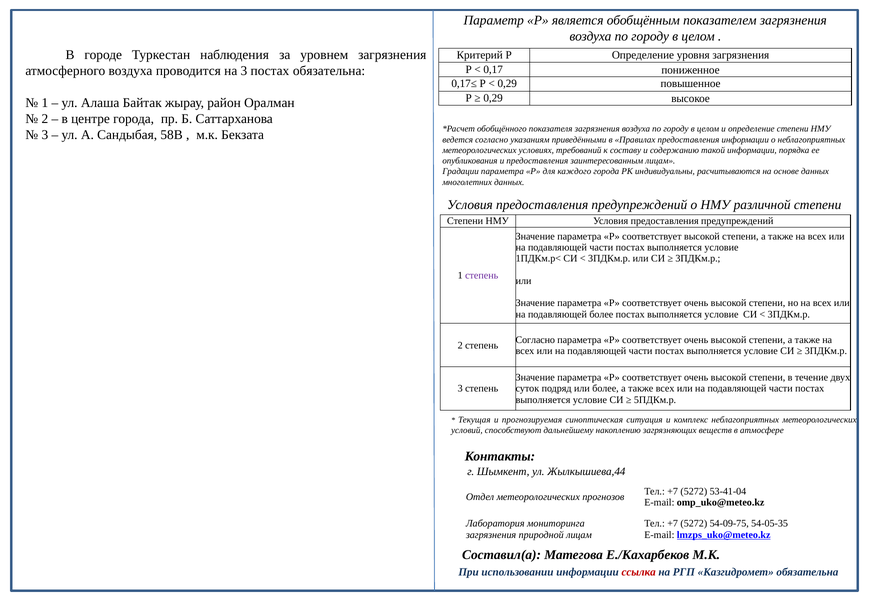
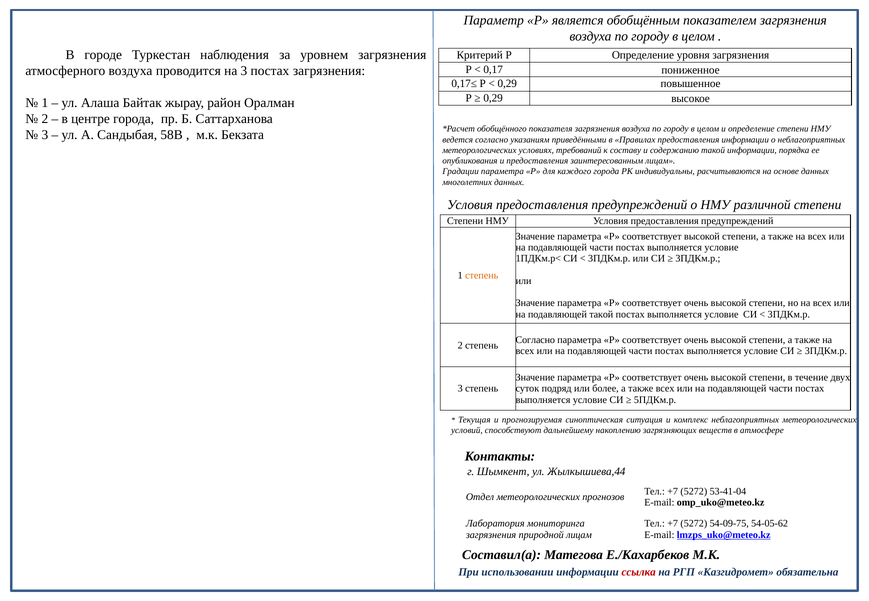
постах обязательна: обязательна -> загрязнения (329, 71)
степень colour: purple -> orange (482, 276)
подавляющей более: более -> такой (601, 315)
54-05-35: 54-05-35 -> 54-05-62 (770, 524)
